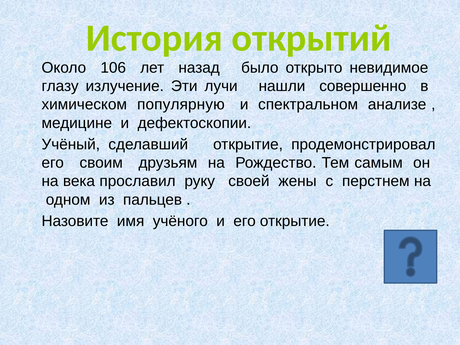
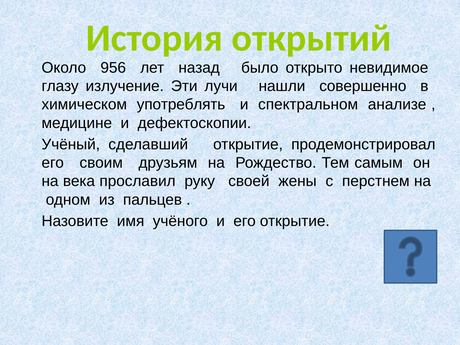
106: 106 -> 956 (113, 68)
популярную: популярную -> употреблять (181, 105)
